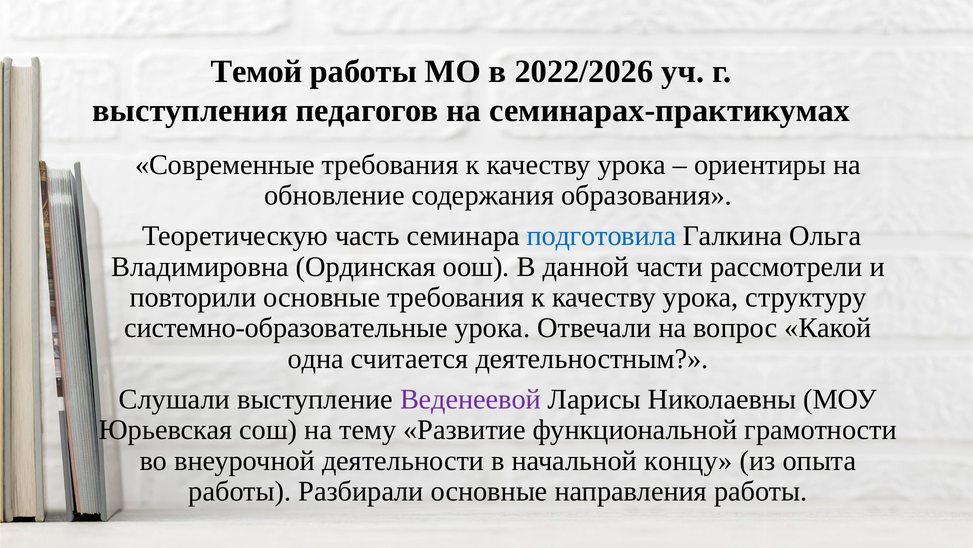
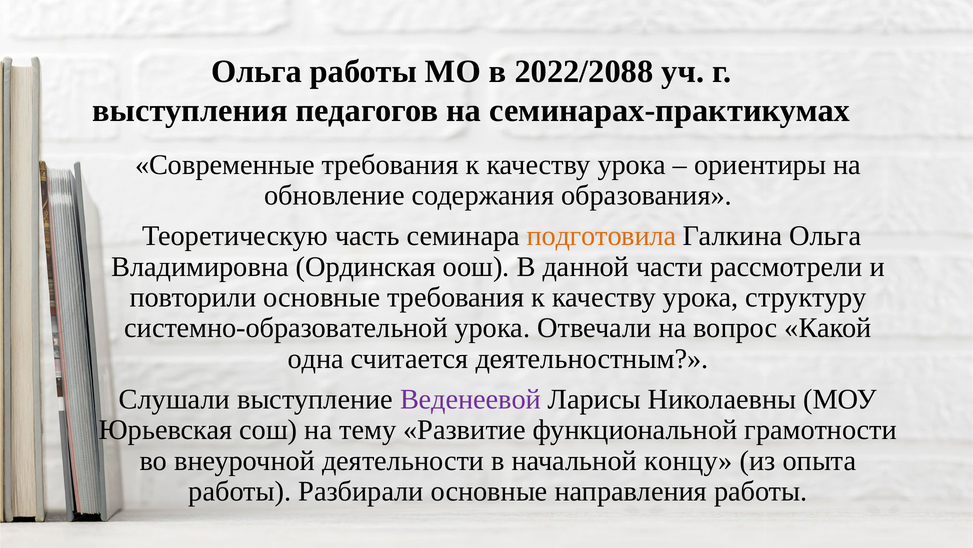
Темой: Темой -> Ольга (257, 72)
2022/2026: 2022/2026 -> 2022/2088 (584, 72)
подготовила colour: blue -> orange (601, 236)
системно-образовательные: системно-образовательные -> системно-образовательной (286, 328)
